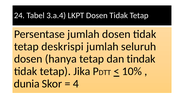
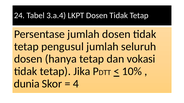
deskrispi: deskrispi -> pengusul (63, 47)
tindak: tindak -> vokasi (141, 59)
